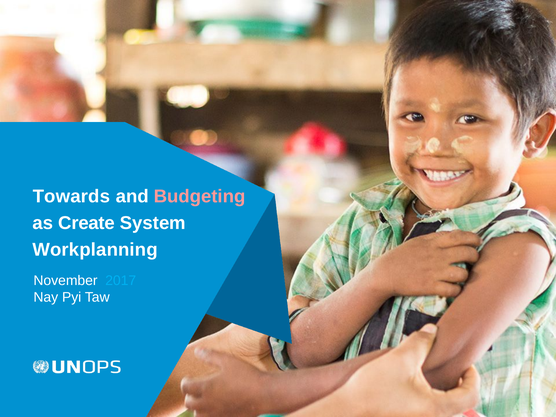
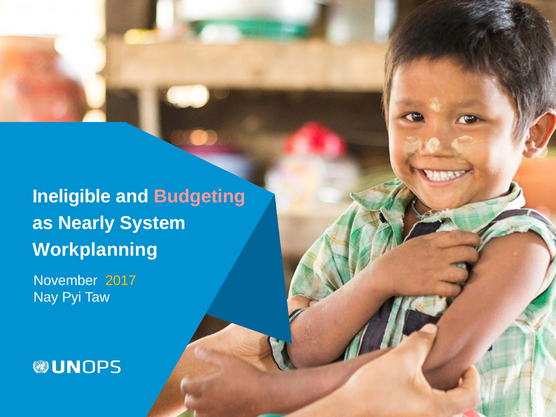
Towards: Towards -> Ineligible (72, 196)
Create: Create -> Nearly (86, 223)
2017 colour: light blue -> yellow (121, 280)
